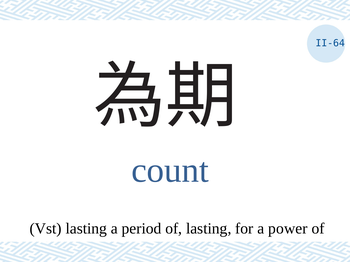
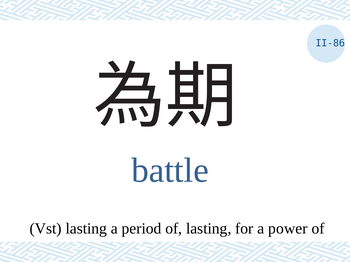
II-64: II-64 -> II-86 (330, 43)
count: count -> battle (170, 171)
